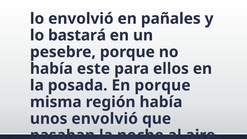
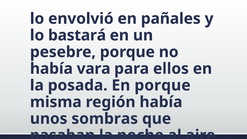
este: este -> vara (94, 69)
unos envolvió: envolvió -> sombras (105, 119)
